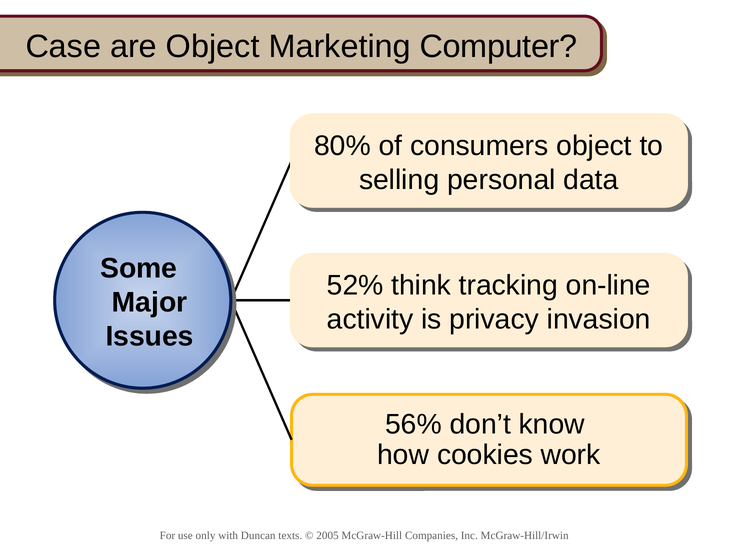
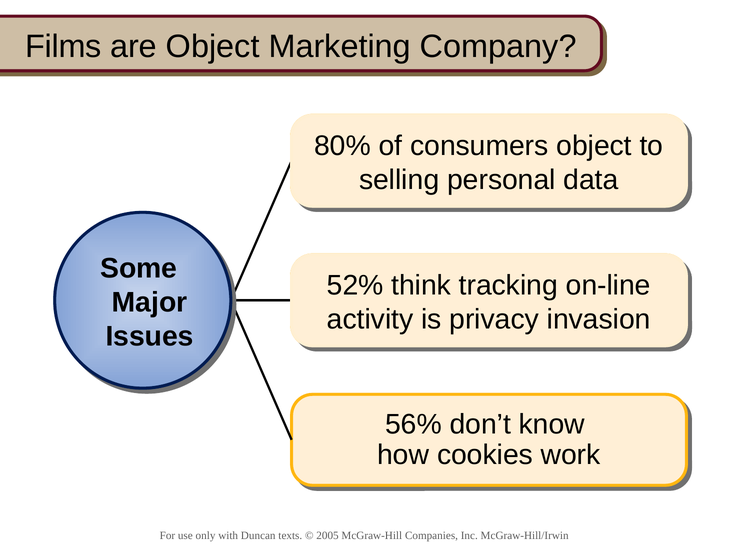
Case: Case -> Films (63, 47)
Computer: Computer -> Company (498, 47)
